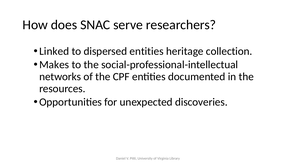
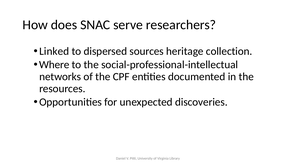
dispersed entities: entities -> sources (147, 51)
Makes: Makes -> Where (54, 65)
